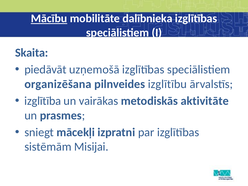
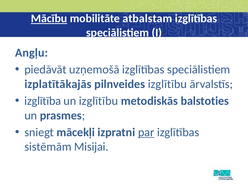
dalībnieka: dalībnieka -> atbalstam (147, 19)
Skaita: Skaita -> Angļu (32, 53)
organizēšana: organizēšana -> izplatītākajās (58, 84)
un vairākas: vairākas -> izglītību (98, 101)
aktivitāte: aktivitāte -> balstoties (205, 101)
par underline: none -> present (146, 132)
